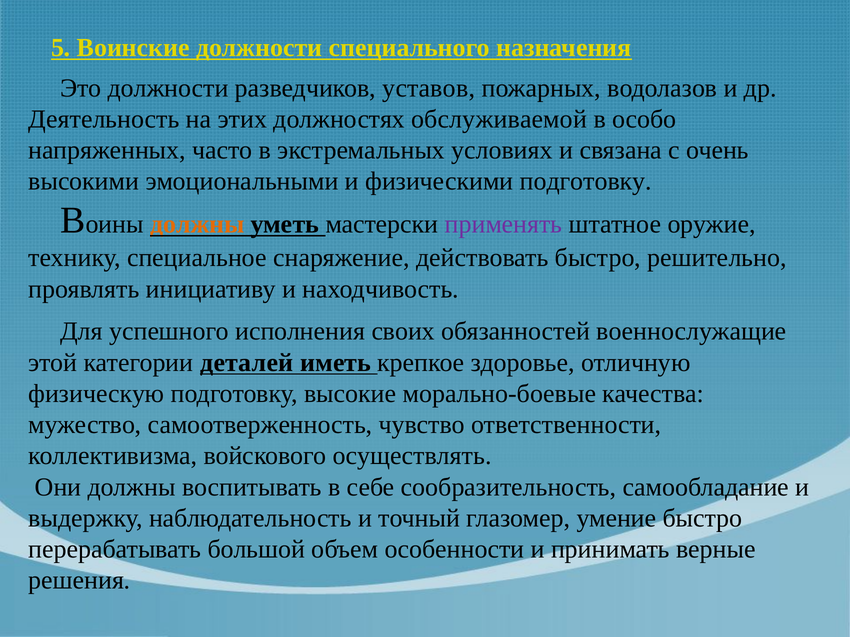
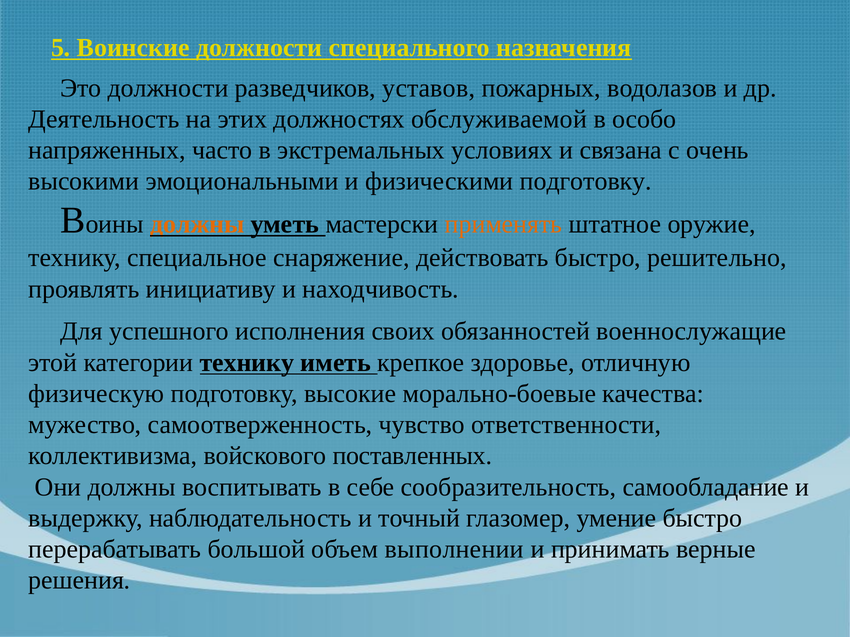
применять colour: purple -> orange (504, 224)
категории деталей: деталей -> технику (247, 363)
осуществлять: осуществлять -> поставленных (412, 456)
особенности: особенности -> выполнении (454, 550)
